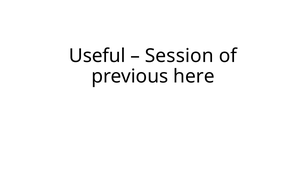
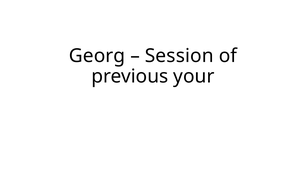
Useful: Useful -> Georg (97, 56)
here: here -> your (194, 76)
